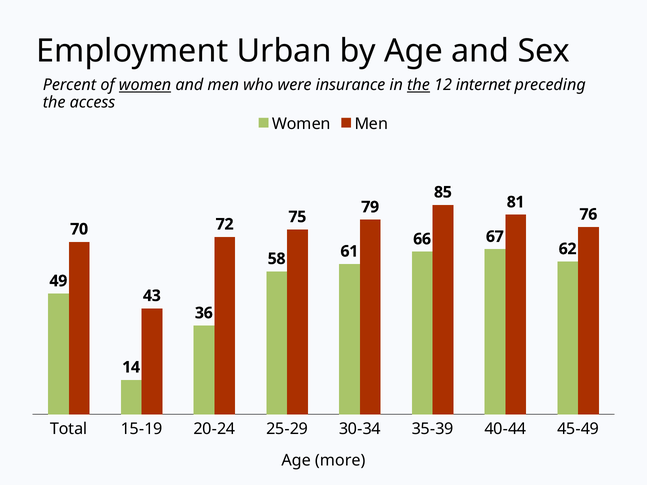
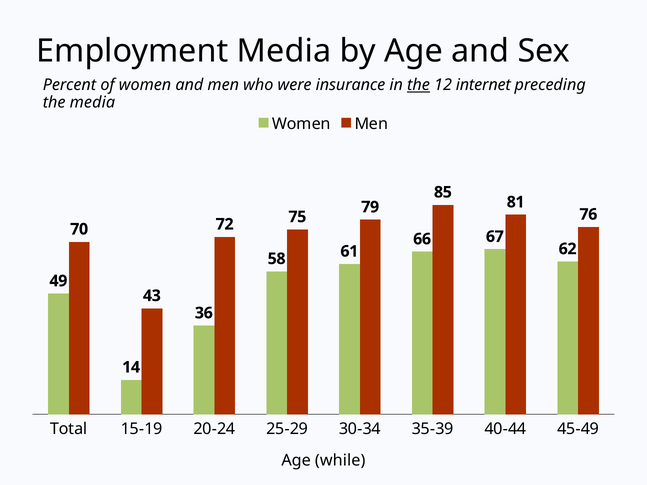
Employment Urban: Urban -> Media (284, 51)
women underline: present -> none (145, 85)
the access: access -> media (92, 102)
more: more -> while (340, 461)
